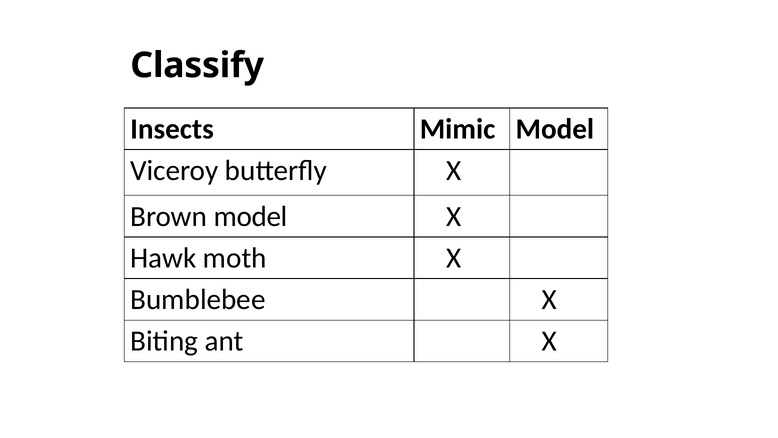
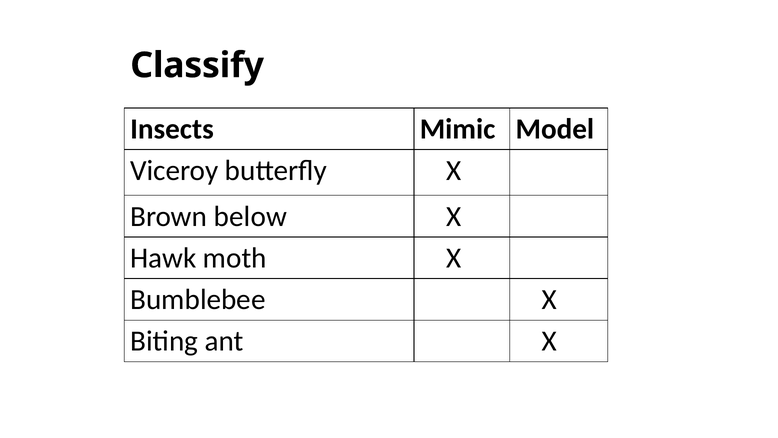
Brown model: model -> below (250, 216)
